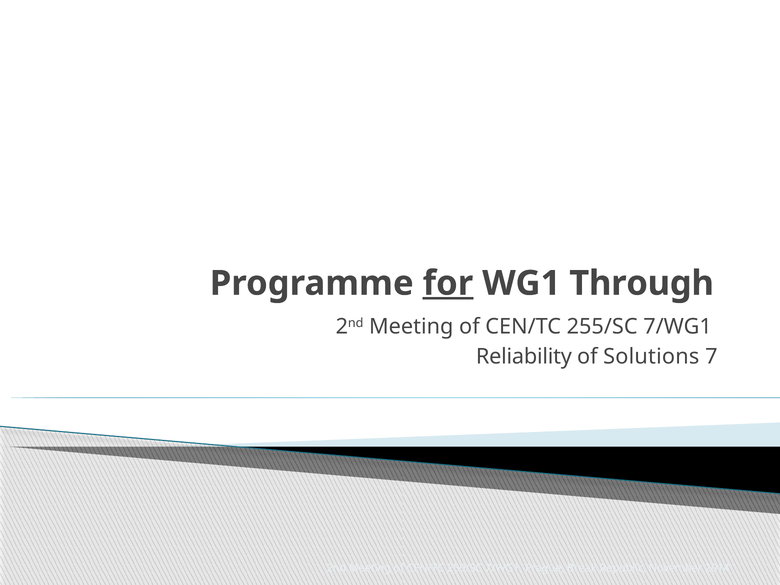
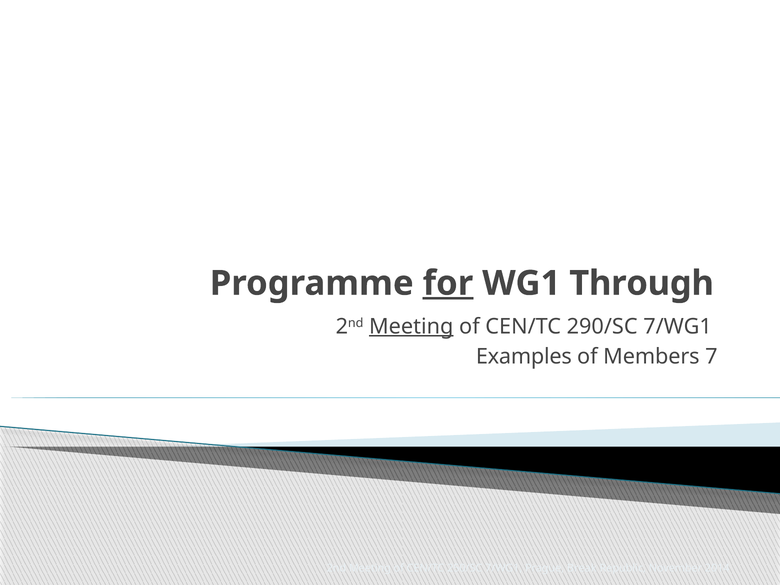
Meeting underline: none -> present (411, 326)
255/SC: 255/SC -> 290/SC (602, 326)
Reliability: Reliability -> Examples (524, 357)
Solutions: Solutions -> Members (651, 357)
